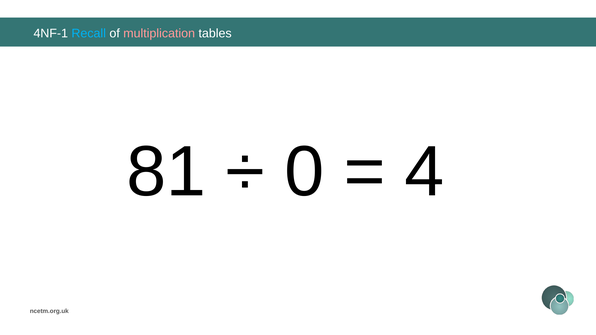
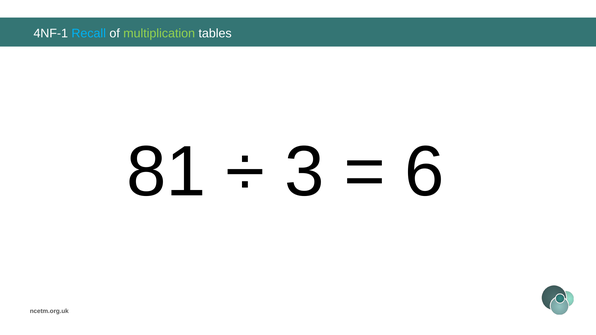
multiplication colour: pink -> light green (159, 33)
0: 0 -> 3 (304, 172)
4: 4 -> 6 (424, 172)
